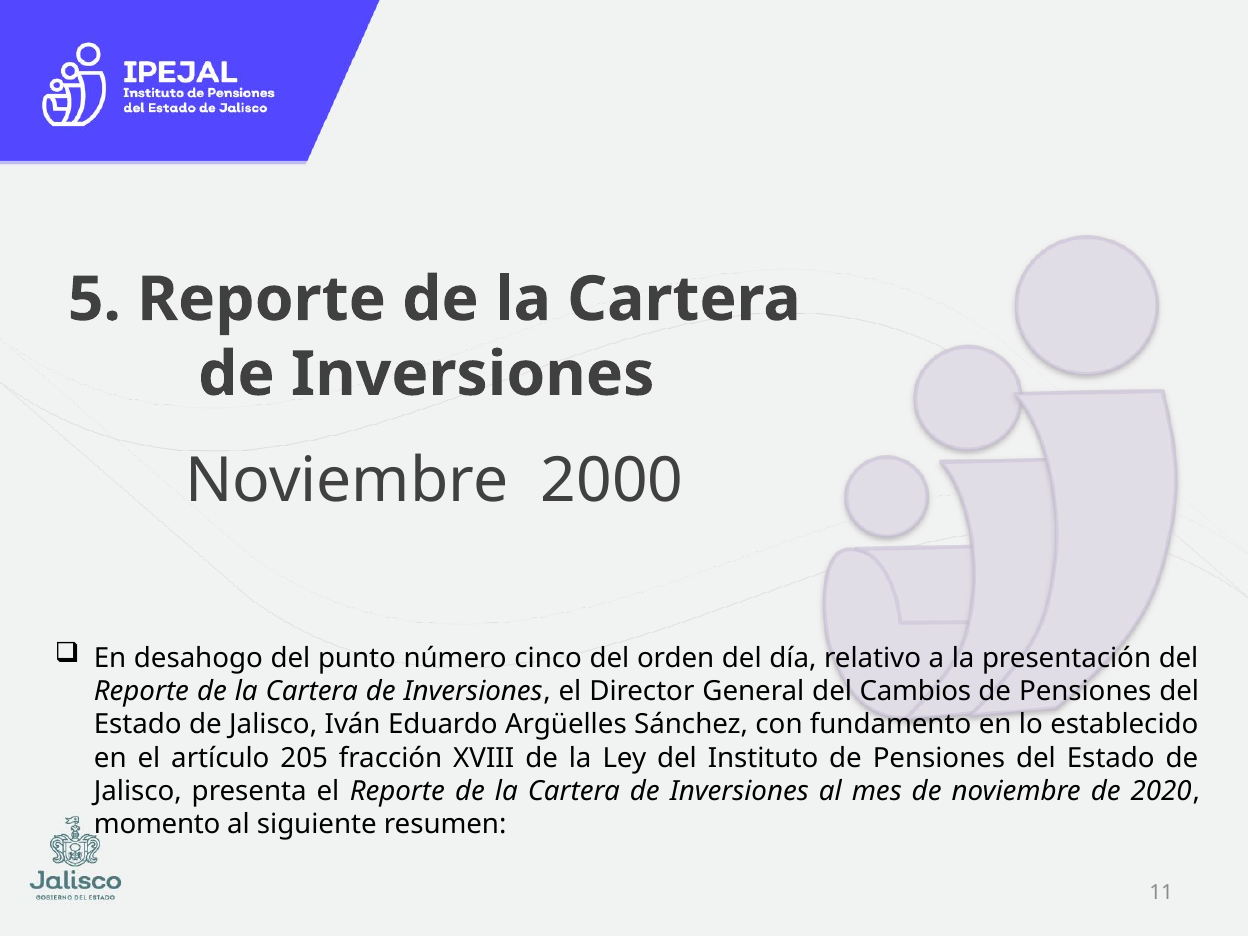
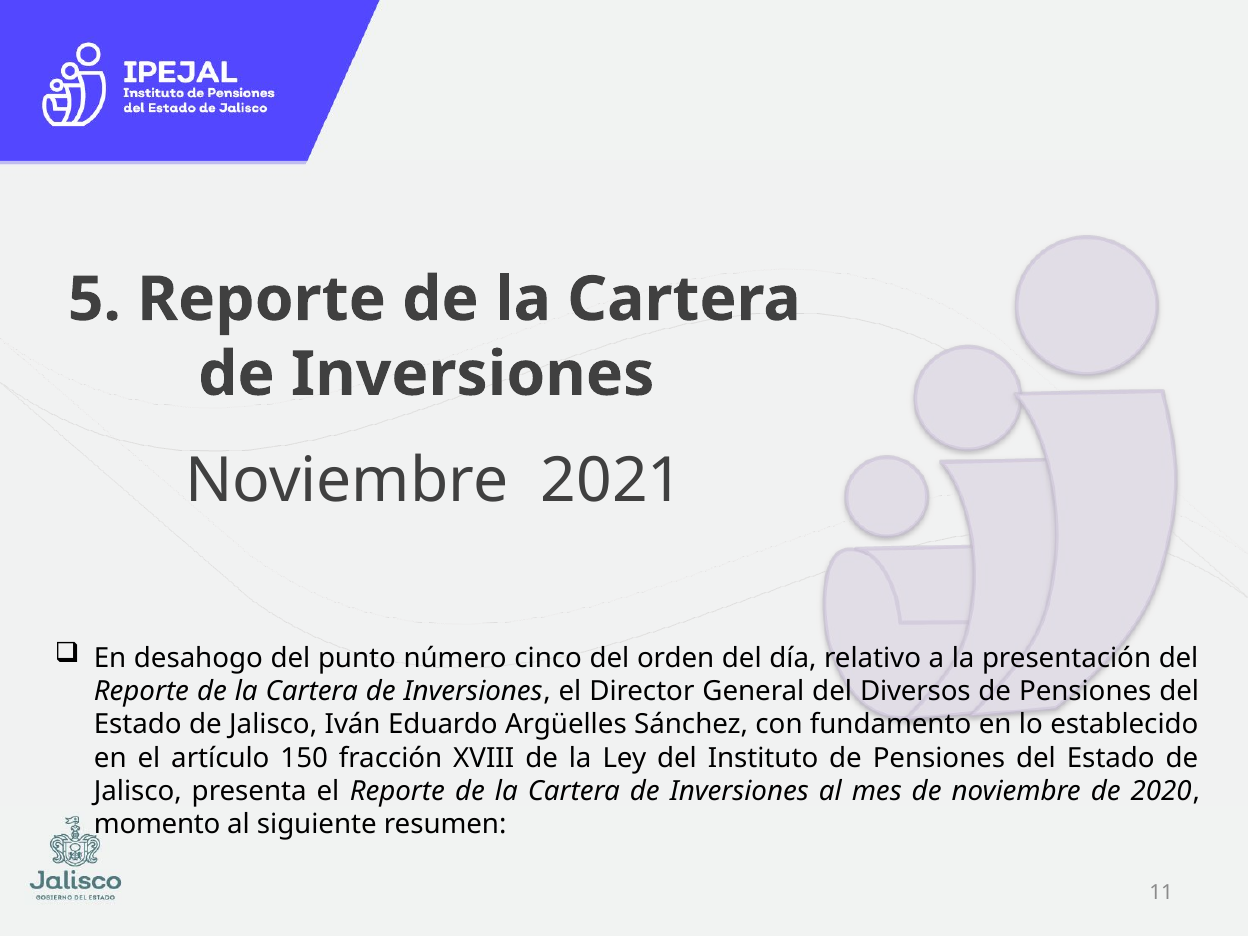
2000: 2000 -> 2021 (612, 481)
Cambios: Cambios -> Diversos (915, 691)
205: 205 -> 150 (304, 758)
